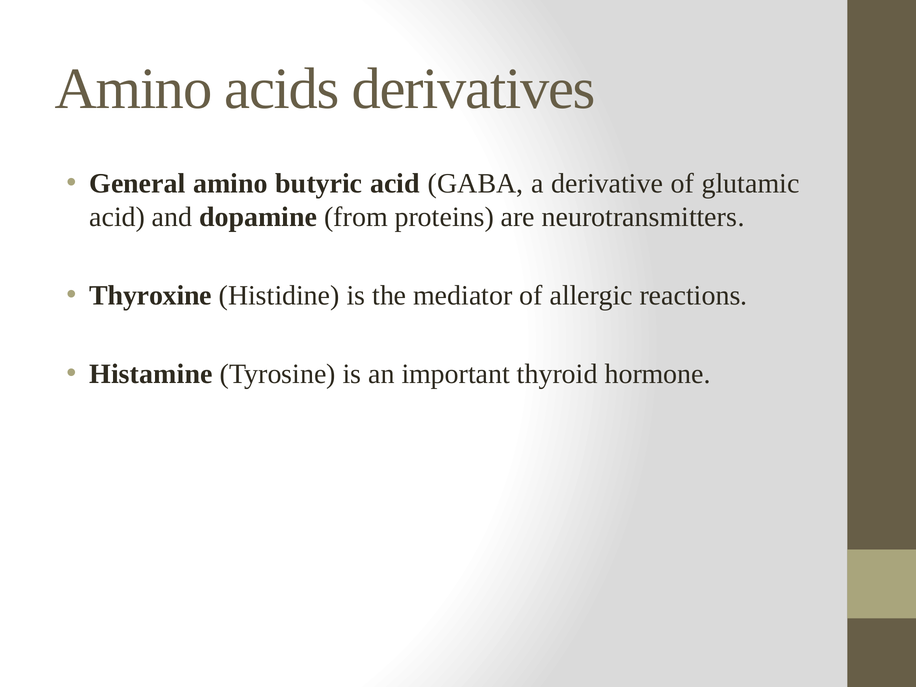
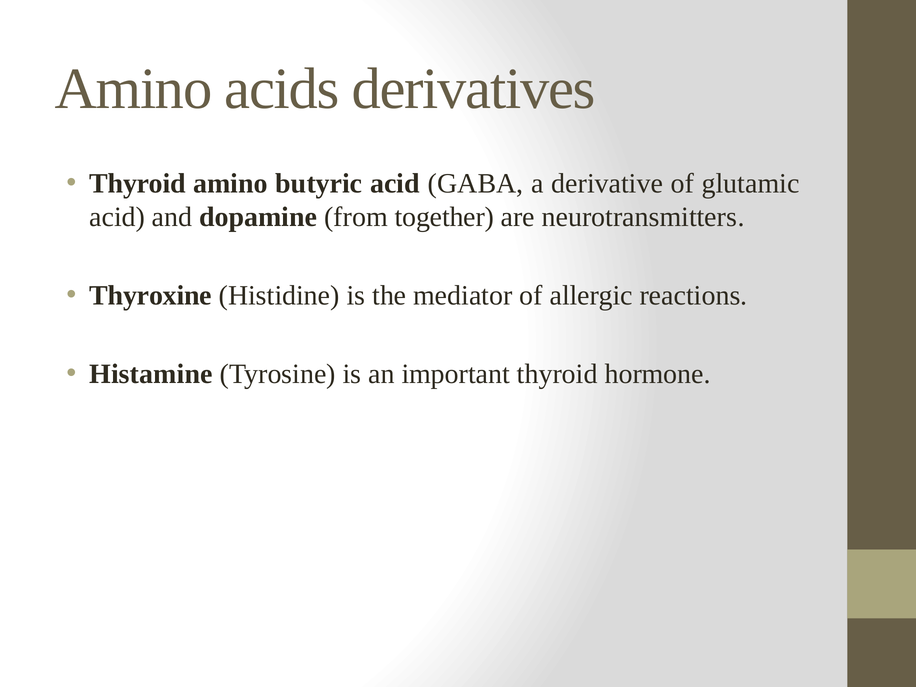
General: General -> Thyroid (138, 184)
proteins: proteins -> together (444, 217)
